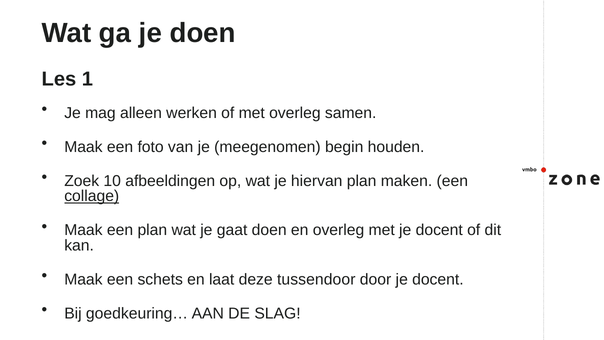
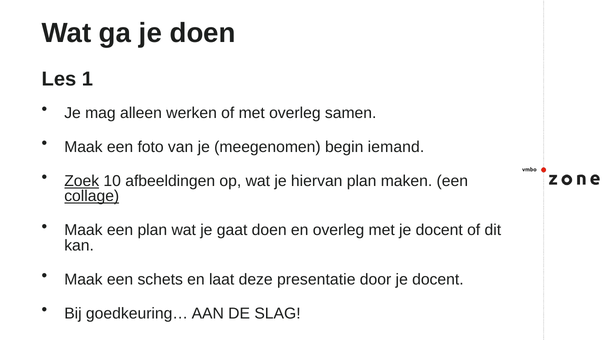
houden: houden -> iemand (396, 147)
Zoek underline: none -> present (82, 181)
tussendoor: tussendoor -> presentatie (316, 279)
